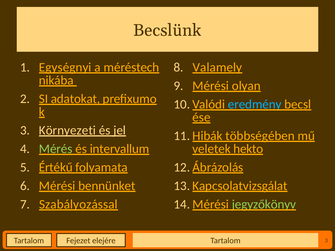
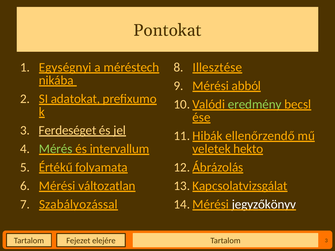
Becslünk: Becslünk -> Pontokat (167, 30)
Valamely: Valamely -> Illesztése (217, 67)
olyan: olyan -> abból (246, 86)
eredmény colour: light blue -> light green (255, 104)
Környezeti: Környezeti -> Ferdeséget (68, 130)
többségében: többségében -> ellenőrzendő (260, 136)
bennünket: bennünket -> változatlan (107, 186)
jegyzőkönyv colour: light green -> white (264, 205)
